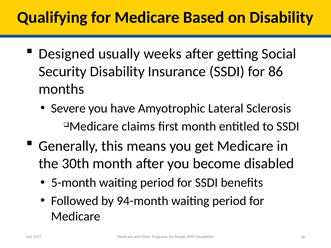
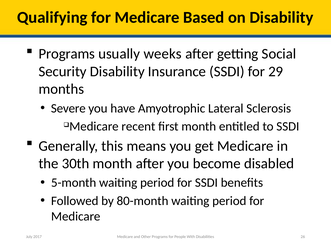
Designed: Designed -> Programs (67, 54)
86: 86 -> 29 (276, 72)
claims: claims -> recent (138, 127)
94-month: 94-month -> 80-month (143, 201)
